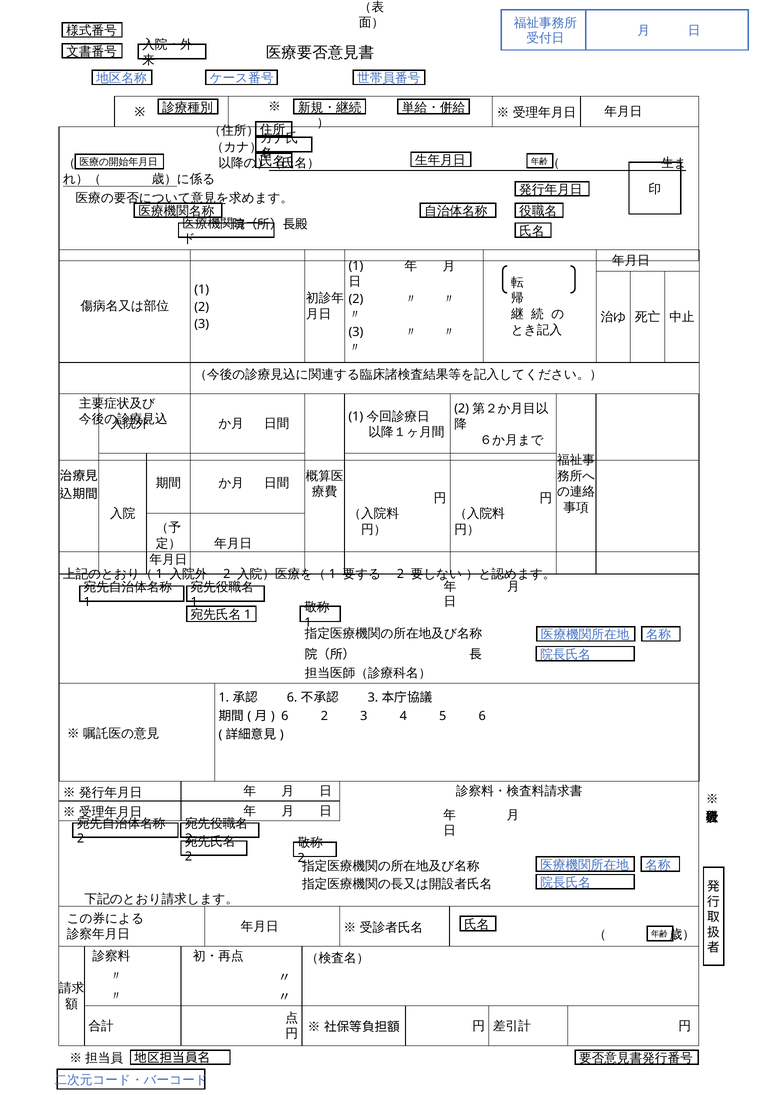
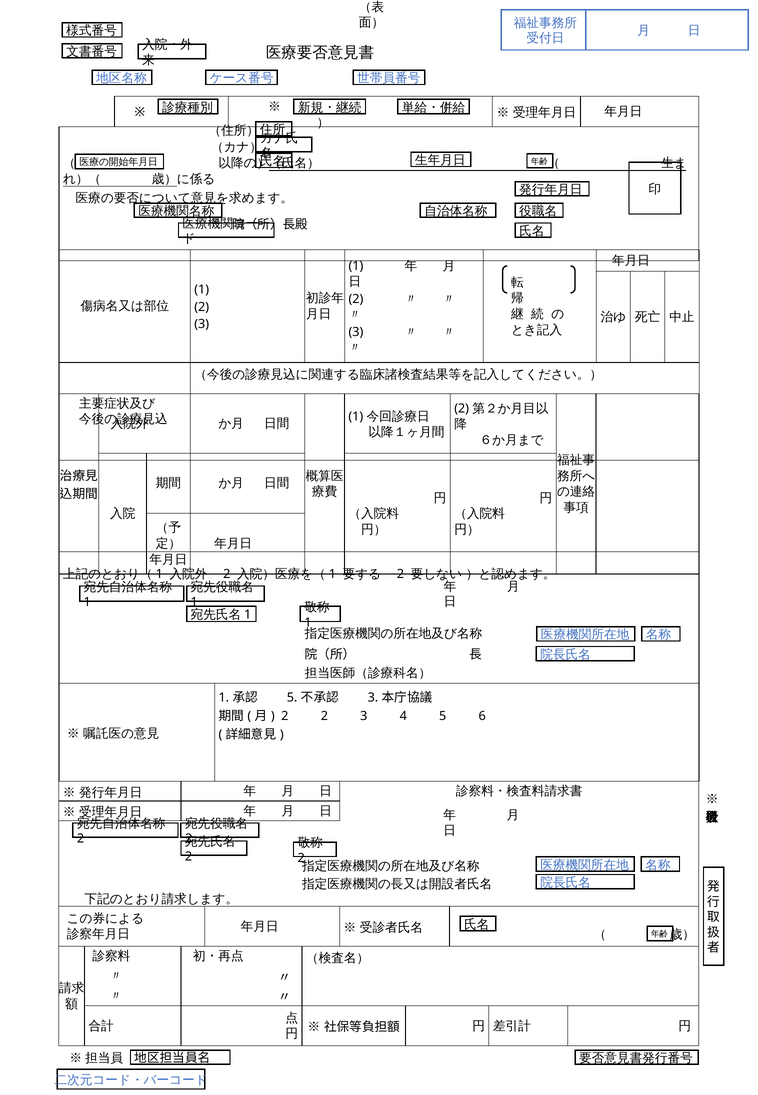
6: 6 -> 5 (292, 698)
6: 6 -> 2 (285, 716)
